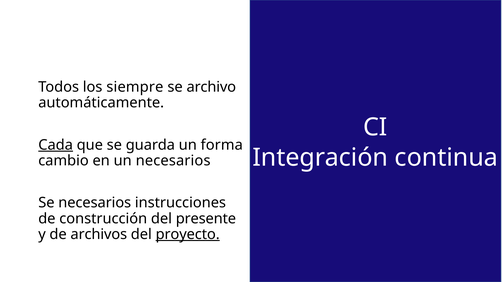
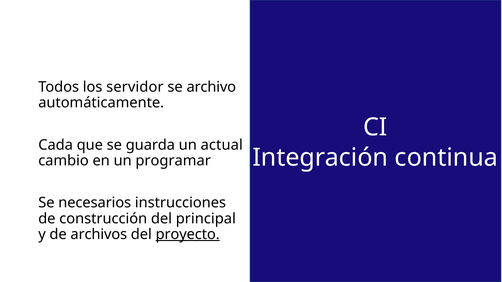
siempre: siempre -> servidor (135, 87)
Cada underline: present -> none (56, 145)
forma: forma -> actual (222, 145)
un necesarios: necesarios -> programar (173, 161)
del presente: presente -> principal (206, 219)
